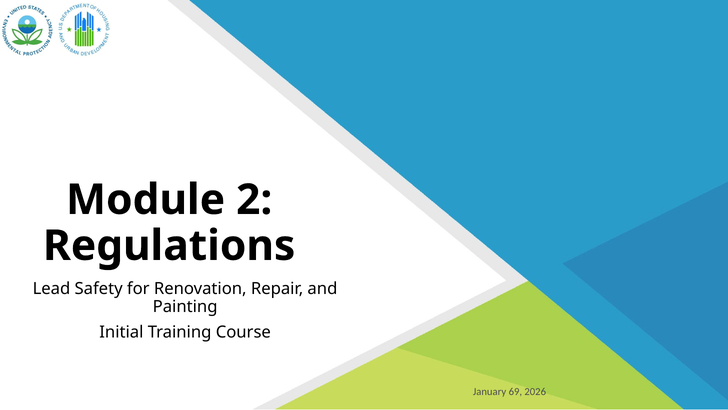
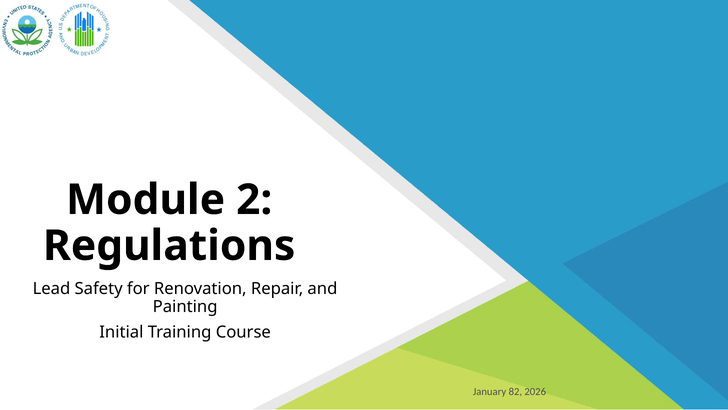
69: 69 -> 82 (515, 391)
